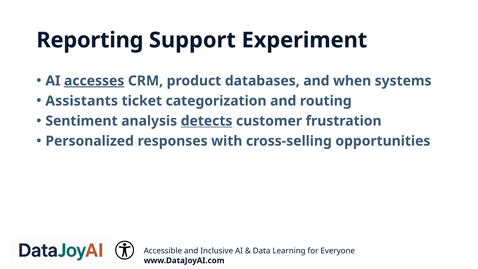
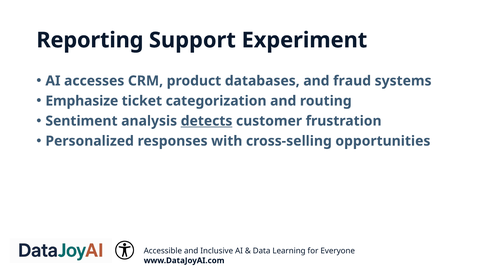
accesses underline: present -> none (94, 81)
when: when -> fraud (352, 81)
Assistants: Assistants -> Emphasize (82, 101)
